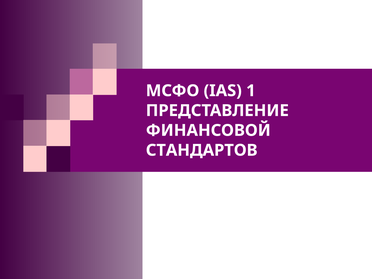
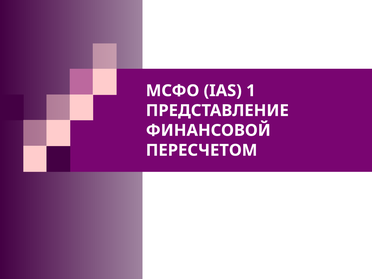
СТАНДАРТОВ: СТАНДАРТОВ -> ПЕРЕСЧЕТОМ (202, 150)
